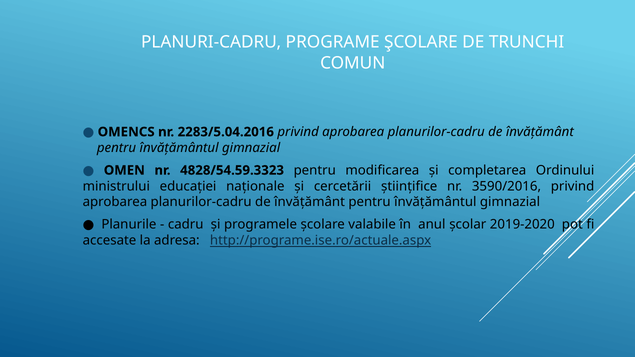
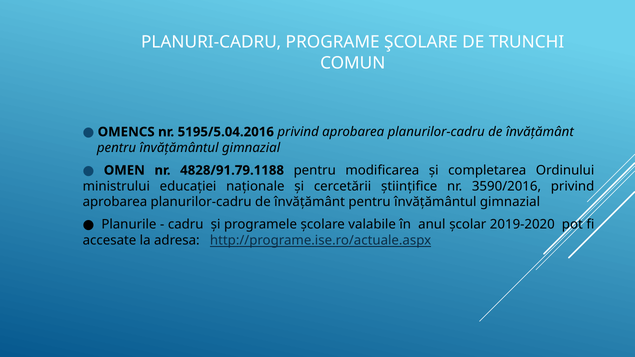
2283/5.04.2016: 2283/5.04.2016 -> 5195/5.04.2016 (226, 132)
4828/54.59.3323: 4828/54.59.3323 -> 4828/91.79.1188 (232, 170)
